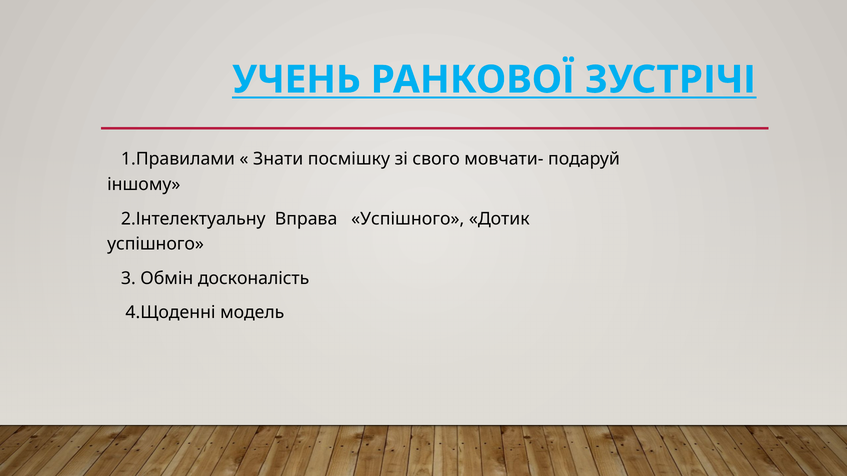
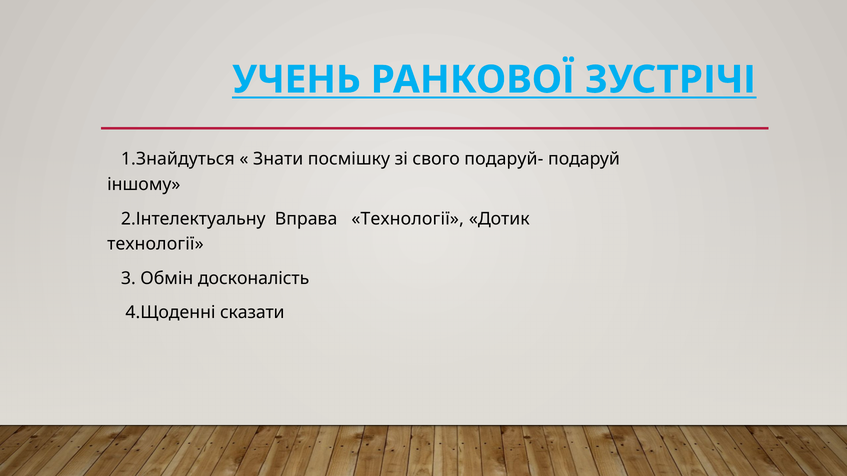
1.Правилами: 1.Правилами -> 1.Знайдуться (178, 159)
мовчати-: мовчати- -> подаруй- (504, 159)
Вправа Успішного: Успішного -> Технології (408, 219)
успішного: успішного -> технології (155, 244)
модель: модель -> сказати (252, 313)
